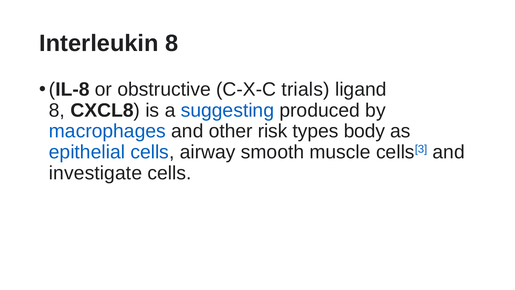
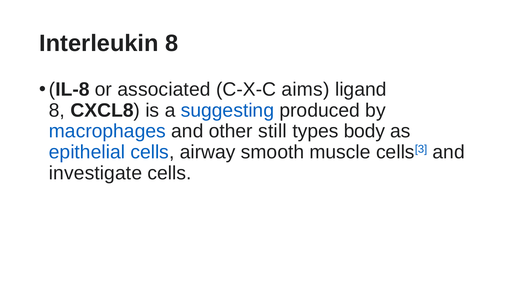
obstructive: obstructive -> associated (164, 89)
trials: trials -> aims (306, 89)
risk: risk -> still (272, 131)
